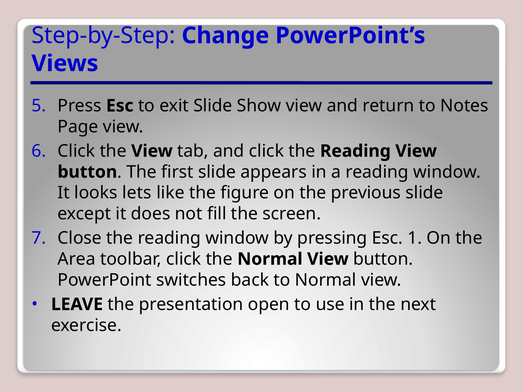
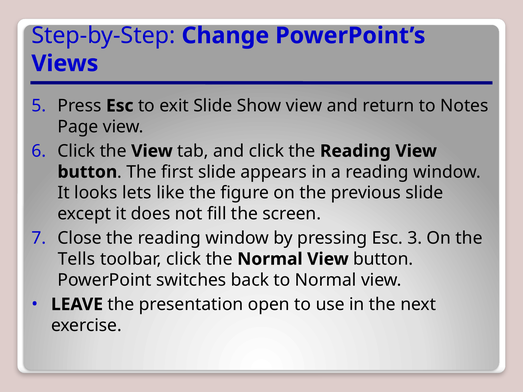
1: 1 -> 3 (415, 238)
Area: Area -> Tells (76, 259)
